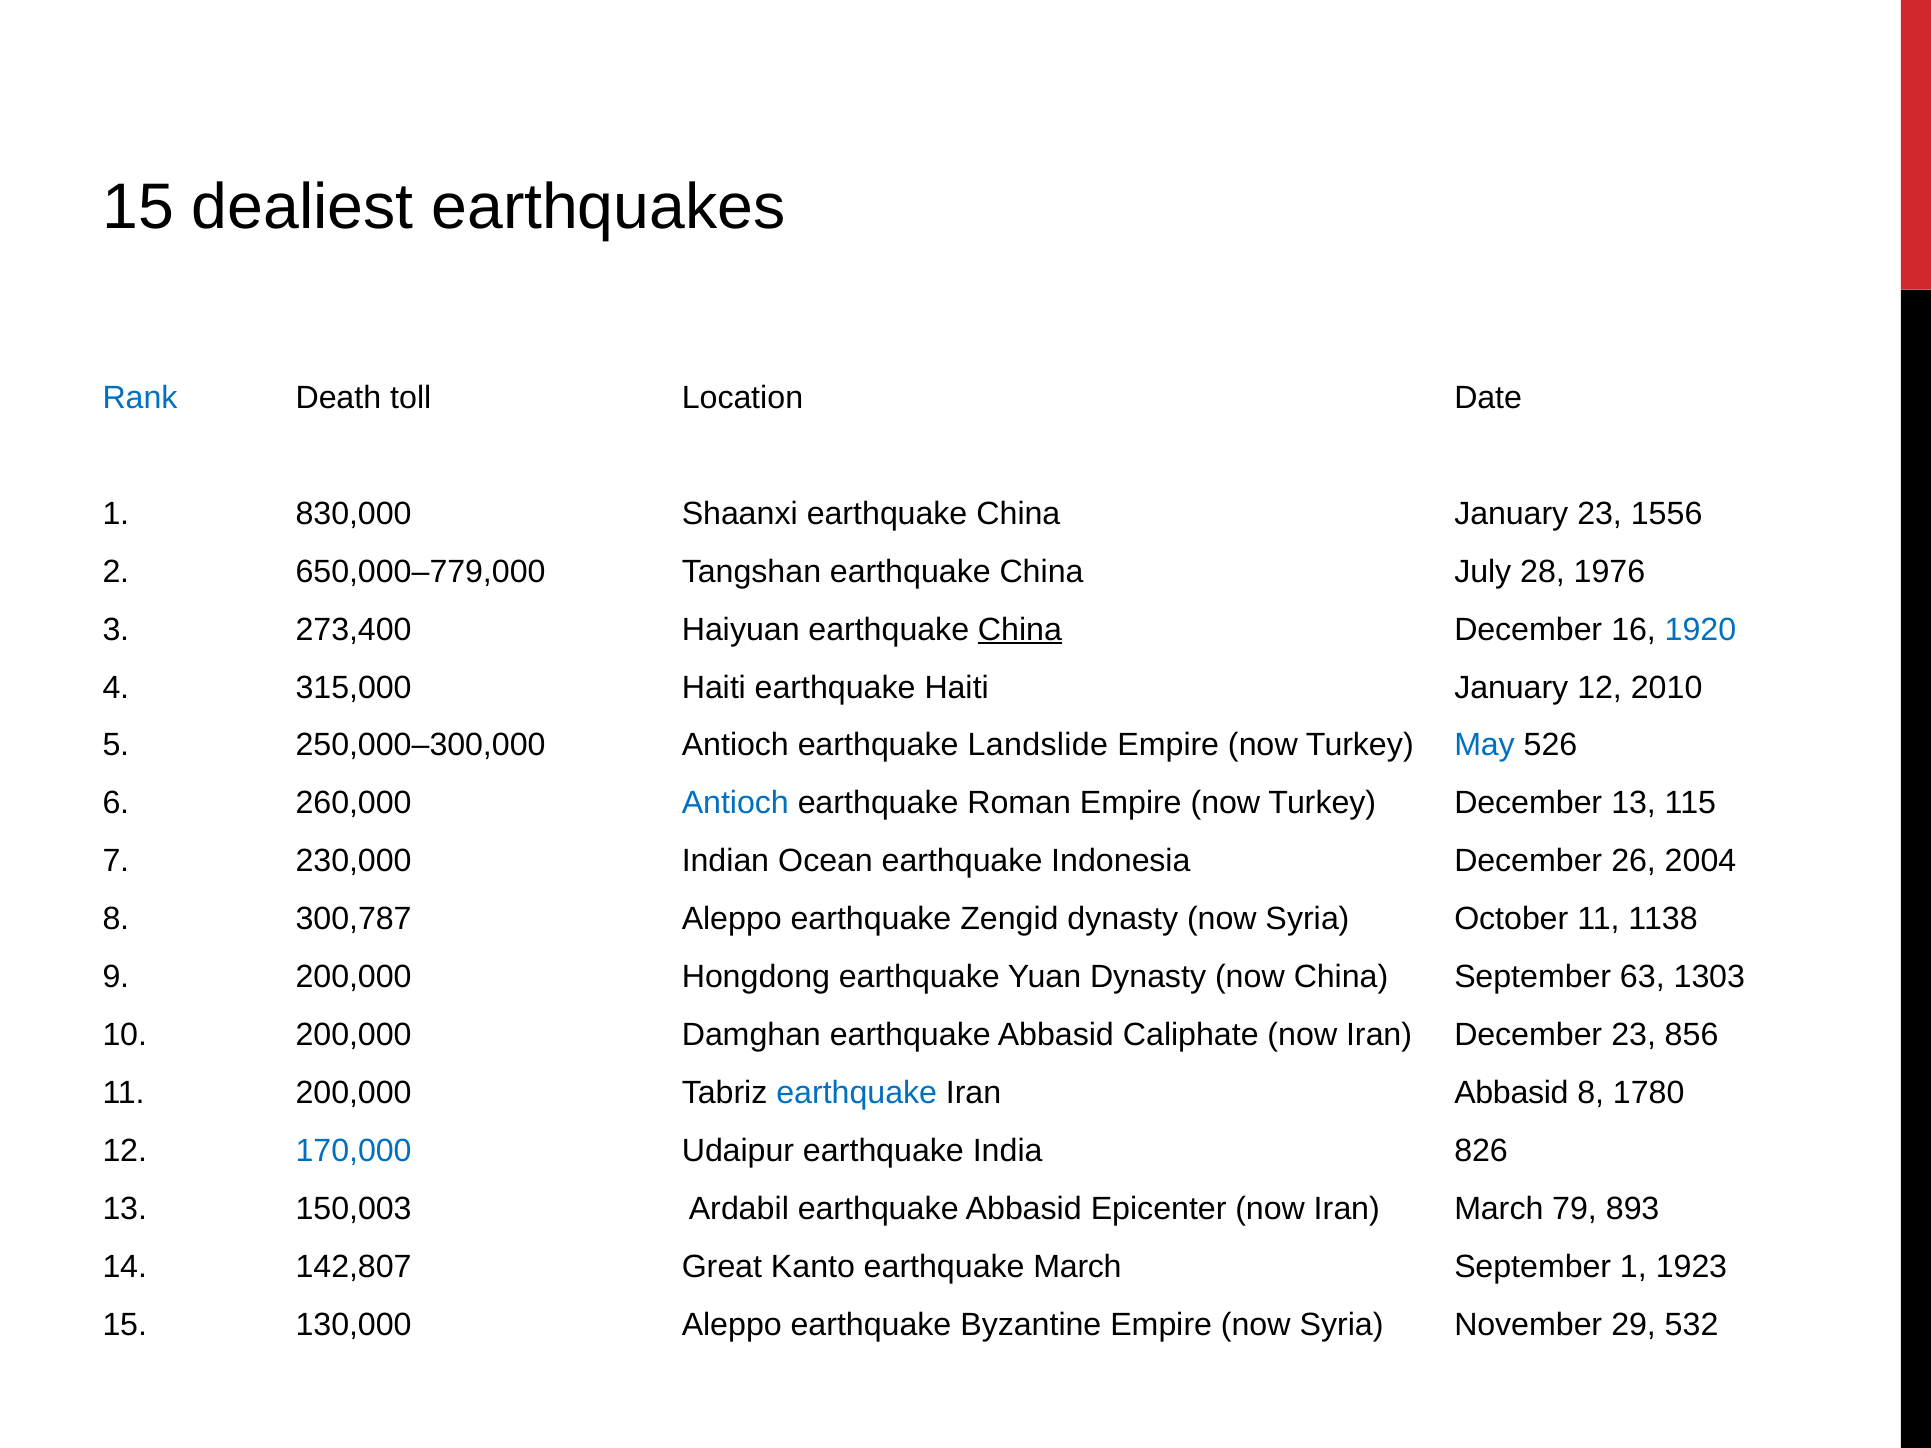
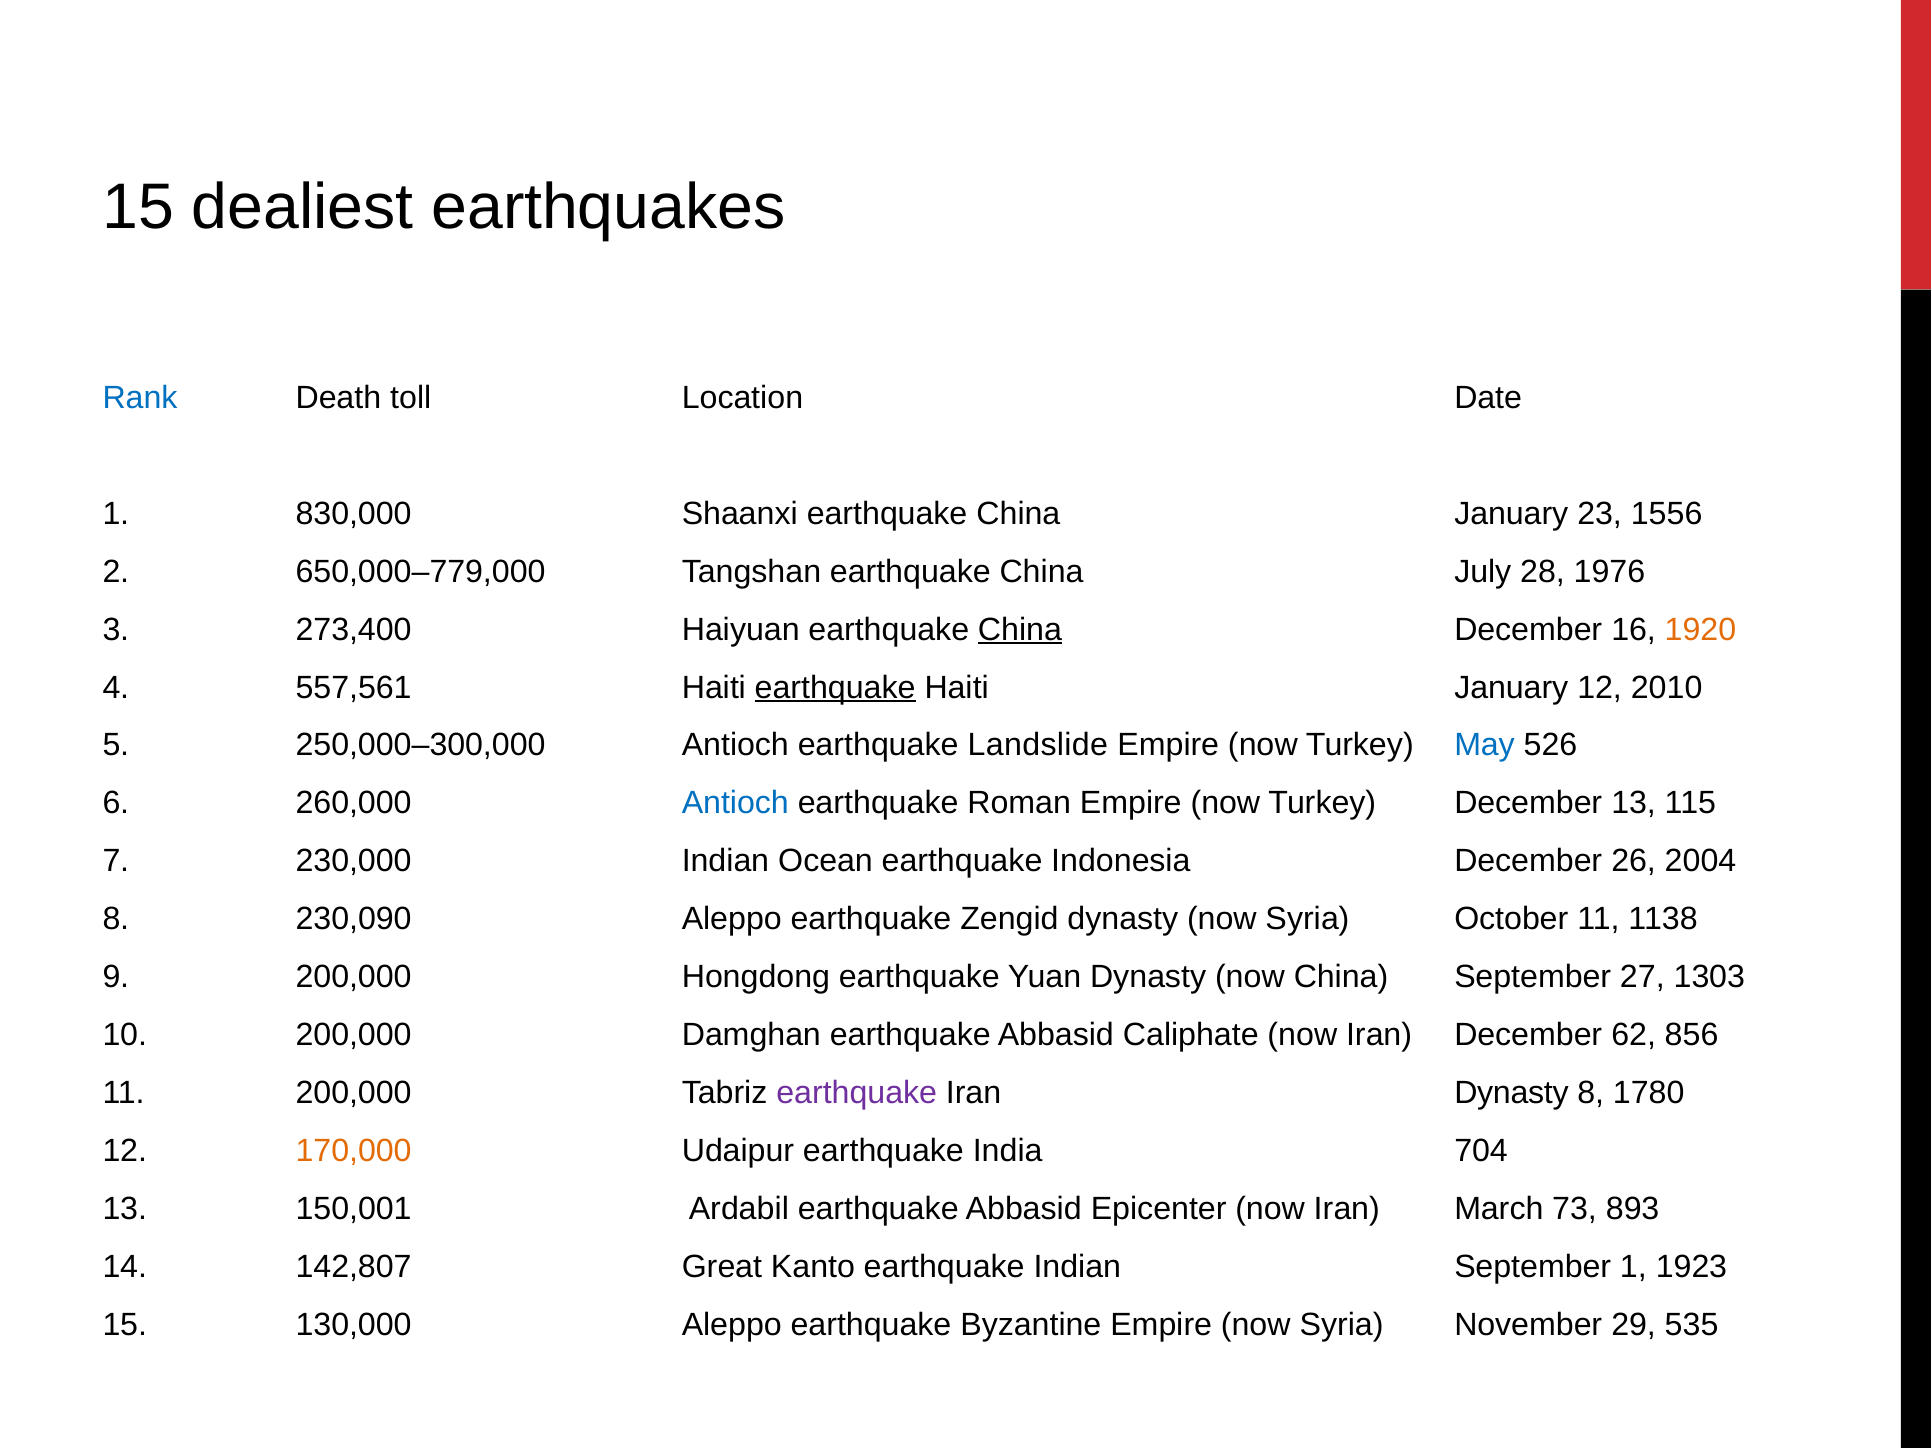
1920 colour: blue -> orange (1700, 630)
315,000: 315,000 -> 557,561 (354, 688)
earthquake underline: none -> present (835, 688)
300,787: 300,787 -> 230,090 (354, 919)
63: 63 -> 27 (1642, 977)
December 23: 23 -> 62 (1634, 1035)
earthquake colour: blue -> purple (857, 1093)
Iran Abbasid: Abbasid -> Dynasty (1511, 1093)
170,000 colour: blue -> orange (354, 1151)
826: 826 -> 704 (1481, 1151)
150,003: 150,003 -> 150,001 (354, 1209)
79: 79 -> 73 (1575, 1209)
earthquake March: March -> Indian (1077, 1267)
532: 532 -> 535 (1692, 1325)
